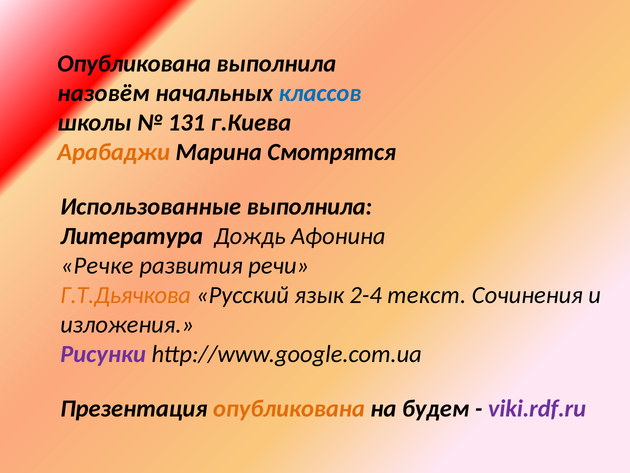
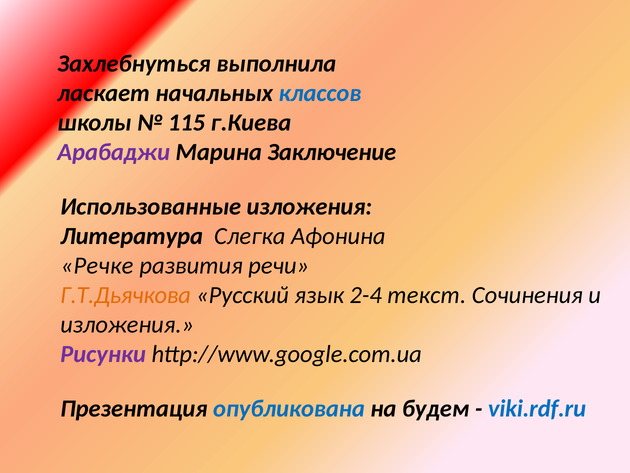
Опубликована: Опубликована -> Захлебнуться (134, 64)
назовём: назовём -> ласкает (104, 93)
131: 131 -> 115 (187, 123)
Арабаджи colour: orange -> purple (114, 152)
Смотрятся: Смотрятся -> Заключение (332, 152)
Использованные выполнила: выполнила -> изложения (309, 207)
Дождь: Дождь -> Слегка (250, 236)
опубликована colour: orange -> blue (289, 408)
viki.rdf.ru colour: purple -> blue (537, 408)
